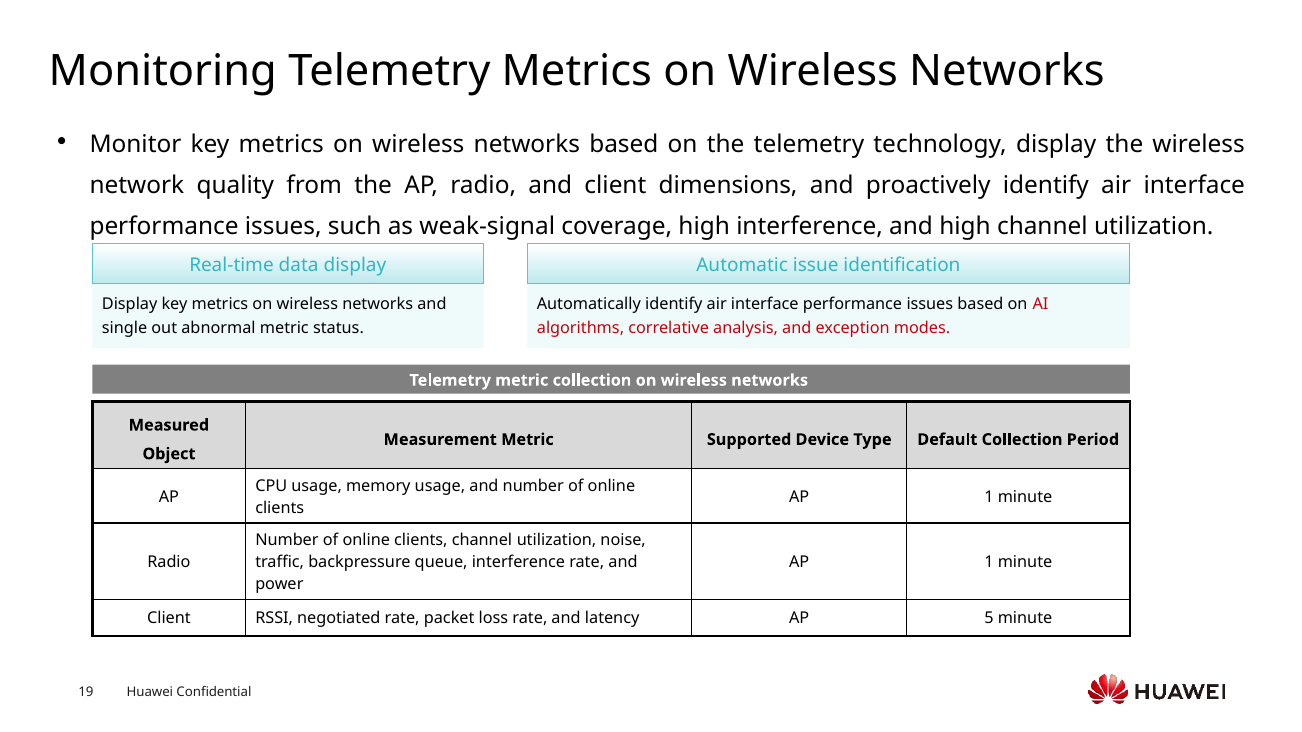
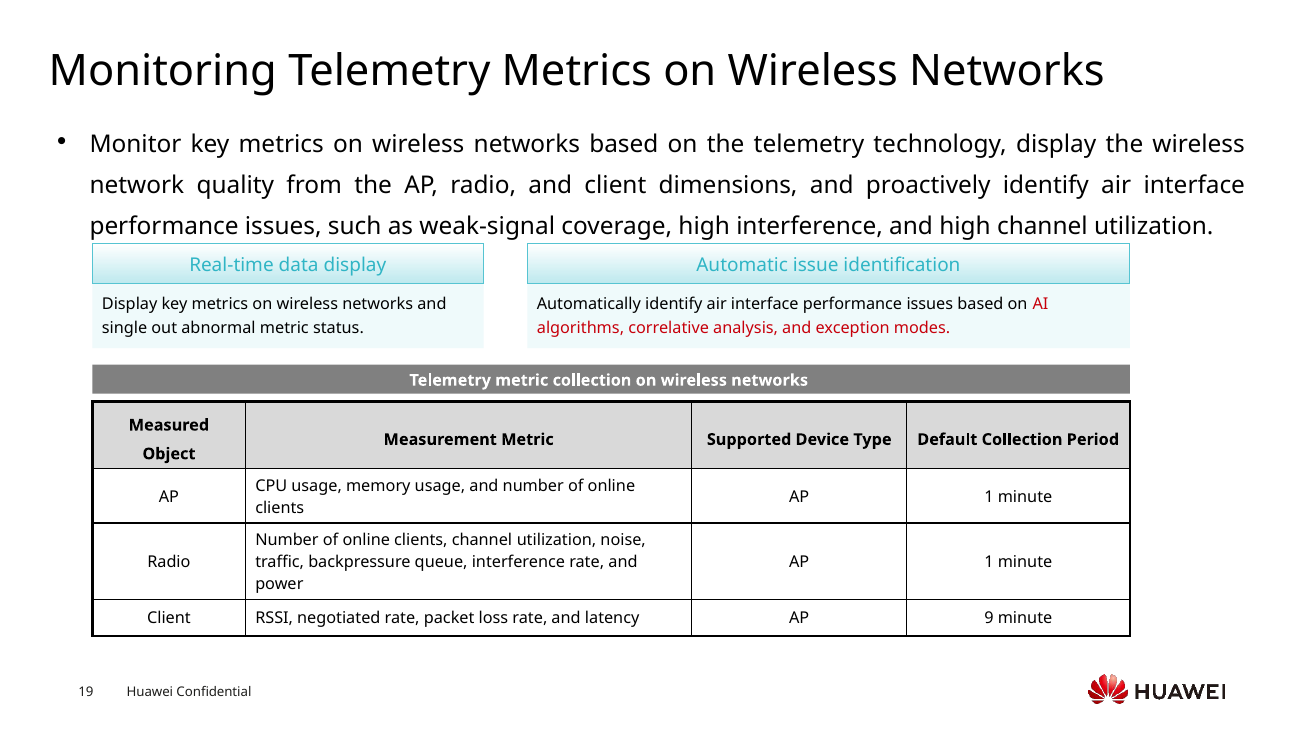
5: 5 -> 9 (989, 619)
